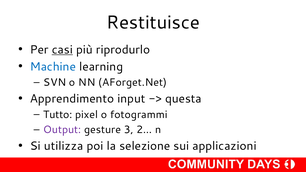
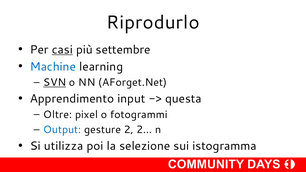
Restituisce: Restituisce -> Riprodurlo (153, 23)
riprodurlo: riprodurlo -> settembre (123, 50)
SVN underline: none -> present (55, 82)
Tutto: Tutto -> Oltre (58, 115)
Output colour: purple -> blue (62, 130)
3: 3 -> 2 (129, 130)
applicazioni: applicazioni -> istogramma (224, 146)
